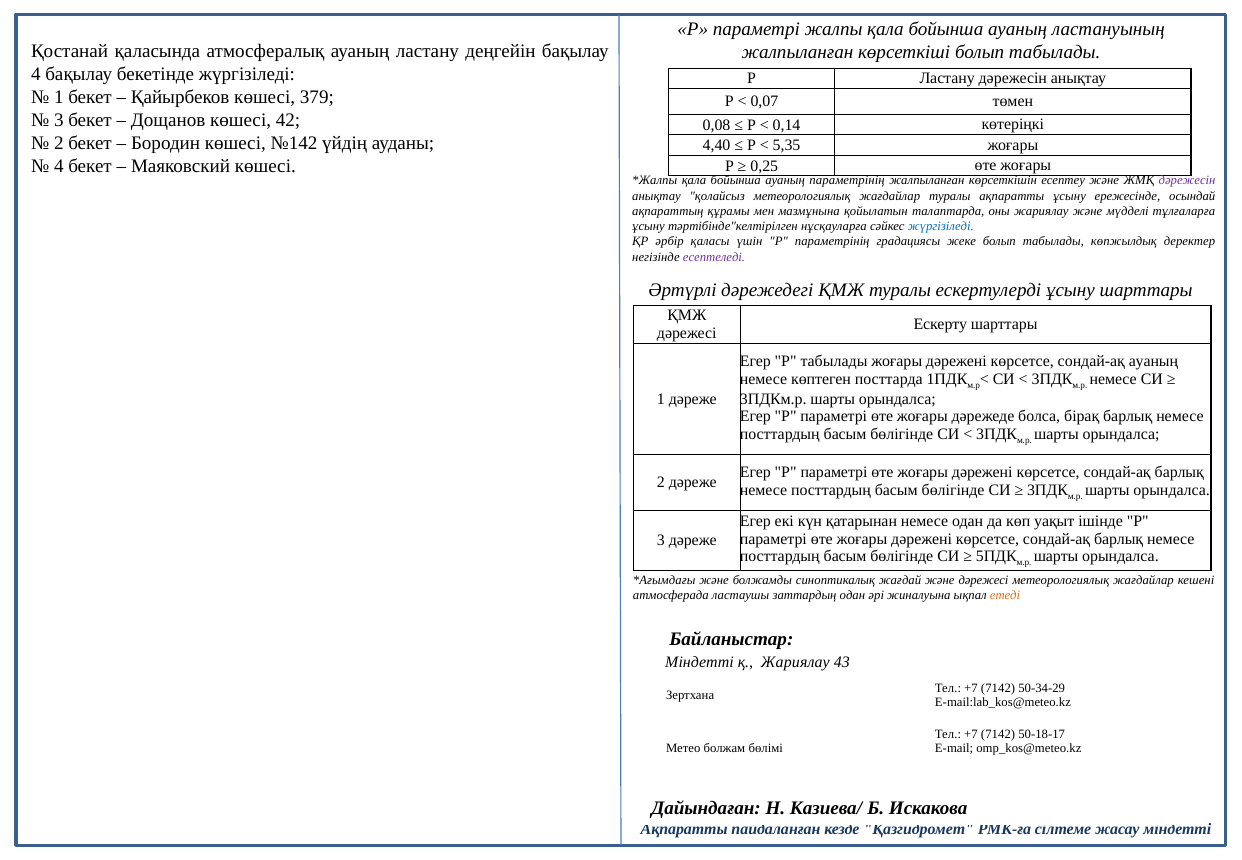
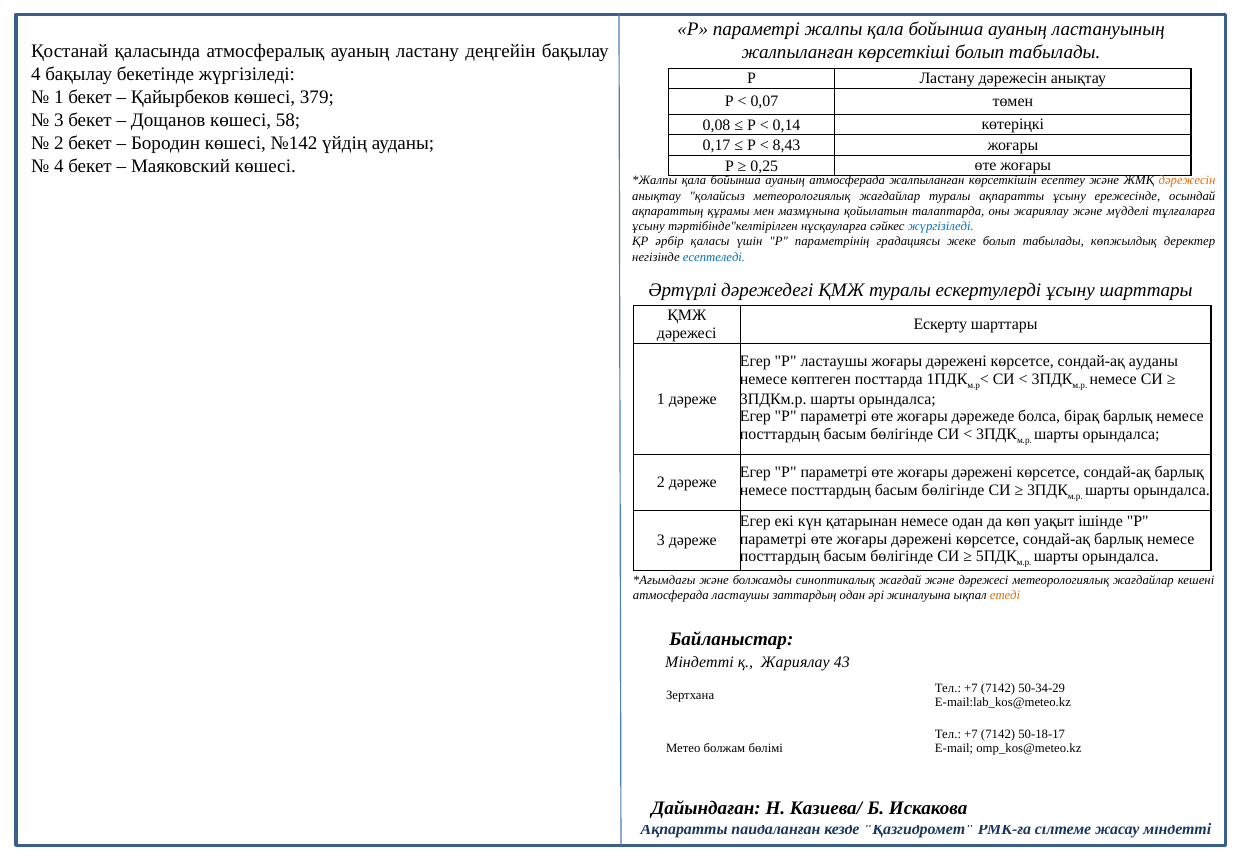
42: 42 -> 58 (288, 120)
4,40: 4,40 -> 0,17 (717, 145)
5,35: 5,35 -> 8,43 (787, 145)
ауаның параметрінің: параметрінің -> атмосферада (847, 181)
дәрежесін colour: purple -> orange (1187, 181)
есептеледі colour: purple -> blue (714, 257)
Р табылады: табылады -> ластаушы (834, 361)
сондай-ақ ауаның: ауаның -> ауданы (1153, 361)
